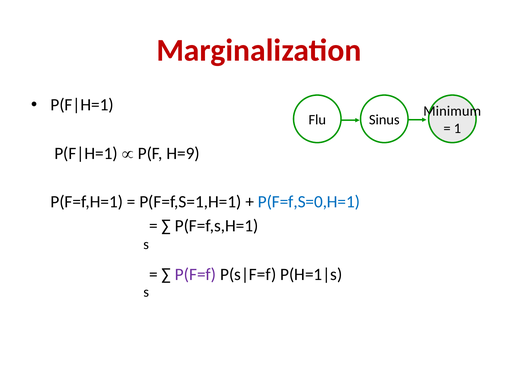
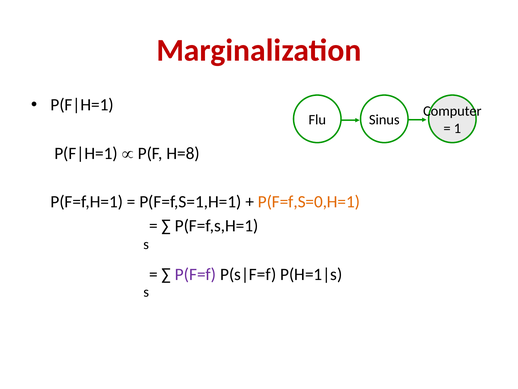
Minimum: Minimum -> Computer (452, 111)
H=9: H=9 -> H=8 (183, 153)
P(F=f,S=0,H=1 colour: blue -> orange (309, 201)
